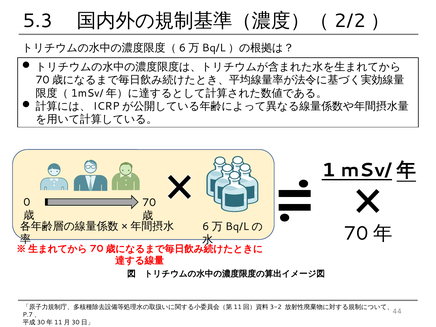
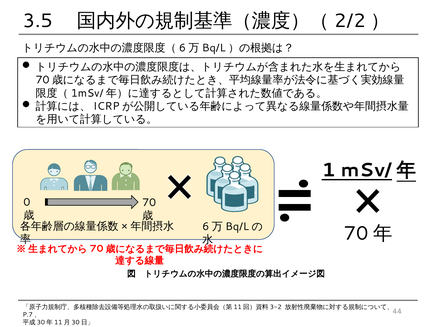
5.3: 5.3 -> 3.5 (38, 21)
